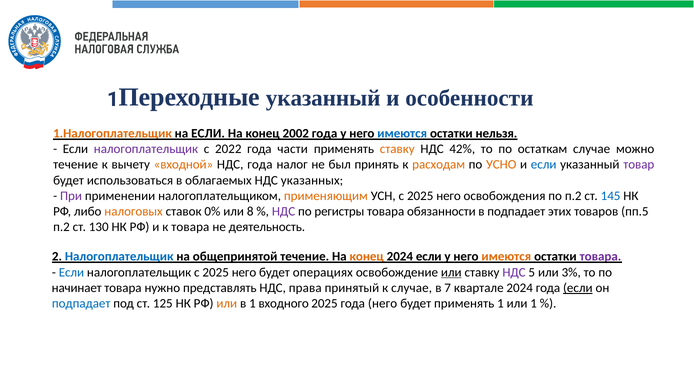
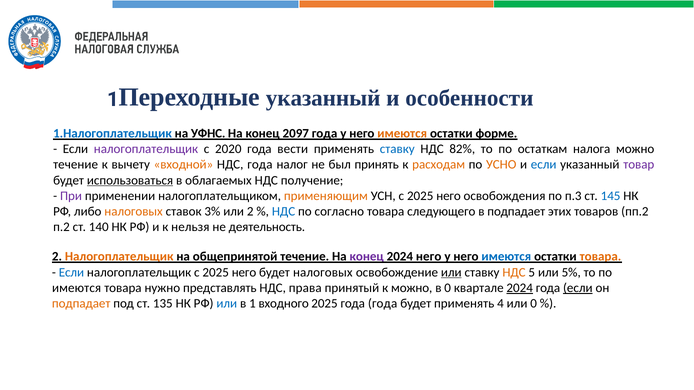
1.Налогоплательщик colour: orange -> blue (112, 134)
на ЕСЛИ: ЕСЛИ -> УФНС (208, 134)
2002: 2002 -> 2097 (296, 134)
имеются colour: blue -> orange (402, 134)
нельзя: нельзя -> форме (496, 134)
2022: 2022 -> 2020 (228, 149)
части: части -> вести (293, 149)
ставку colour: orange -> blue (397, 149)
42%: 42% -> 82% (462, 149)
остаткам случае: случае -> налога (592, 149)
использоваться underline: none -> present (130, 180)
указанных: указанных -> получение (312, 180)
по п.2: п.2 -> п.3 (573, 196)
0%: 0% -> 3% (212, 212)
или 8: 8 -> 2 (250, 212)
НДС colour: purple -> blue (284, 212)
регистры: регистры -> согласно (339, 212)
обязанности: обязанности -> следующего (441, 212)
пп.5: пп.5 -> пп.2 (635, 212)
130: 130 -> 140 (99, 227)
к товара: товара -> нельзя (190, 227)
Налогоплательщик colour: blue -> orange (119, 257)
конец colour: orange -> purple (367, 257)
2024 если: если -> него (429, 257)
имеются colour: orange -> blue (506, 257)
товара colour: purple -> orange (600, 257)
будет операциях: операциях -> налоговых (323, 272)
НДС colour: purple -> orange (514, 272)
3%: 3% -> 5% (571, 272)
начинает: начинает -> имеются (77, 288)
к случае: случае -> можно (412, 288)
в 7: 7 -> 0 (448, 288)
2024 underline: none -> present (520, 288)
подпадает colour: blue -> orange (81, 304)
125: 125 -> 135 (163, 304)
или colour: orange -> blue (227, 304)
года него: него -> года (383, 304)
применять 1: 1 -> 4 (500, 304)
или 1: 1 -> 0 (534, 304)
